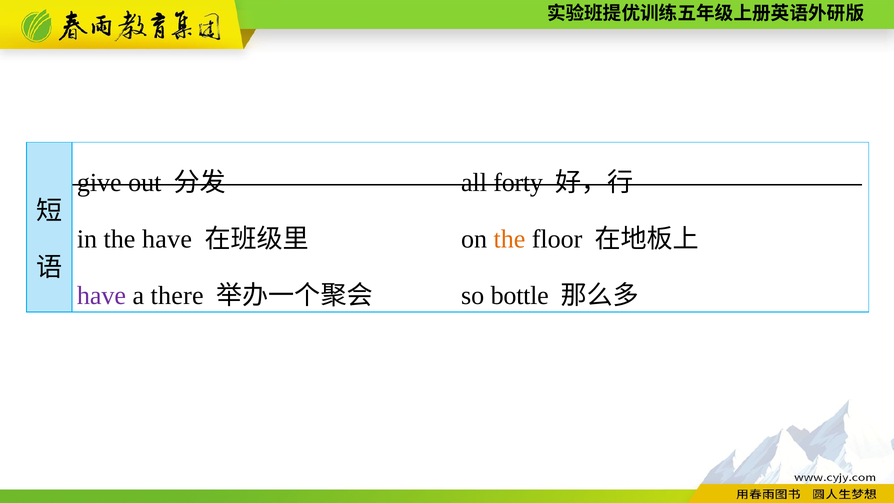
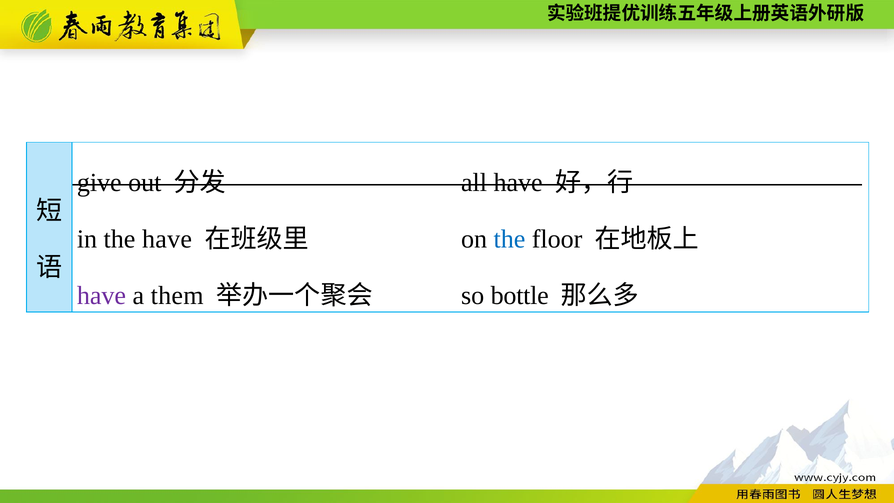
all forty: forty -> have (518, 183)
the colour: orange -> blue (509, 239)
there: there -> them (177, 296)
